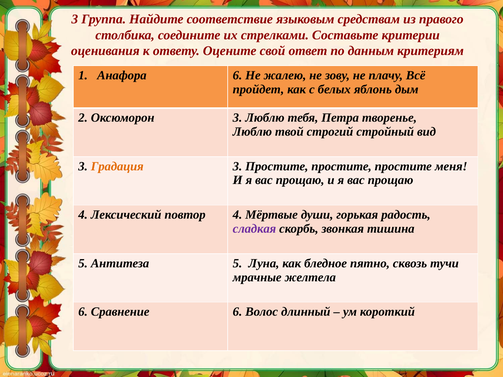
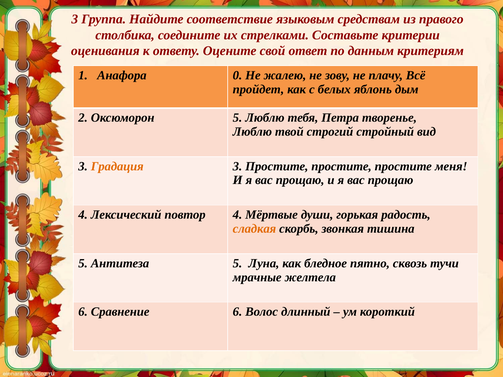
Анафора 6: 6 -> 0 (237, 75)
Оксюморон 3: 3 -> 5 (237, 118)
сладкая colour: purple -> orange (254, 229)
